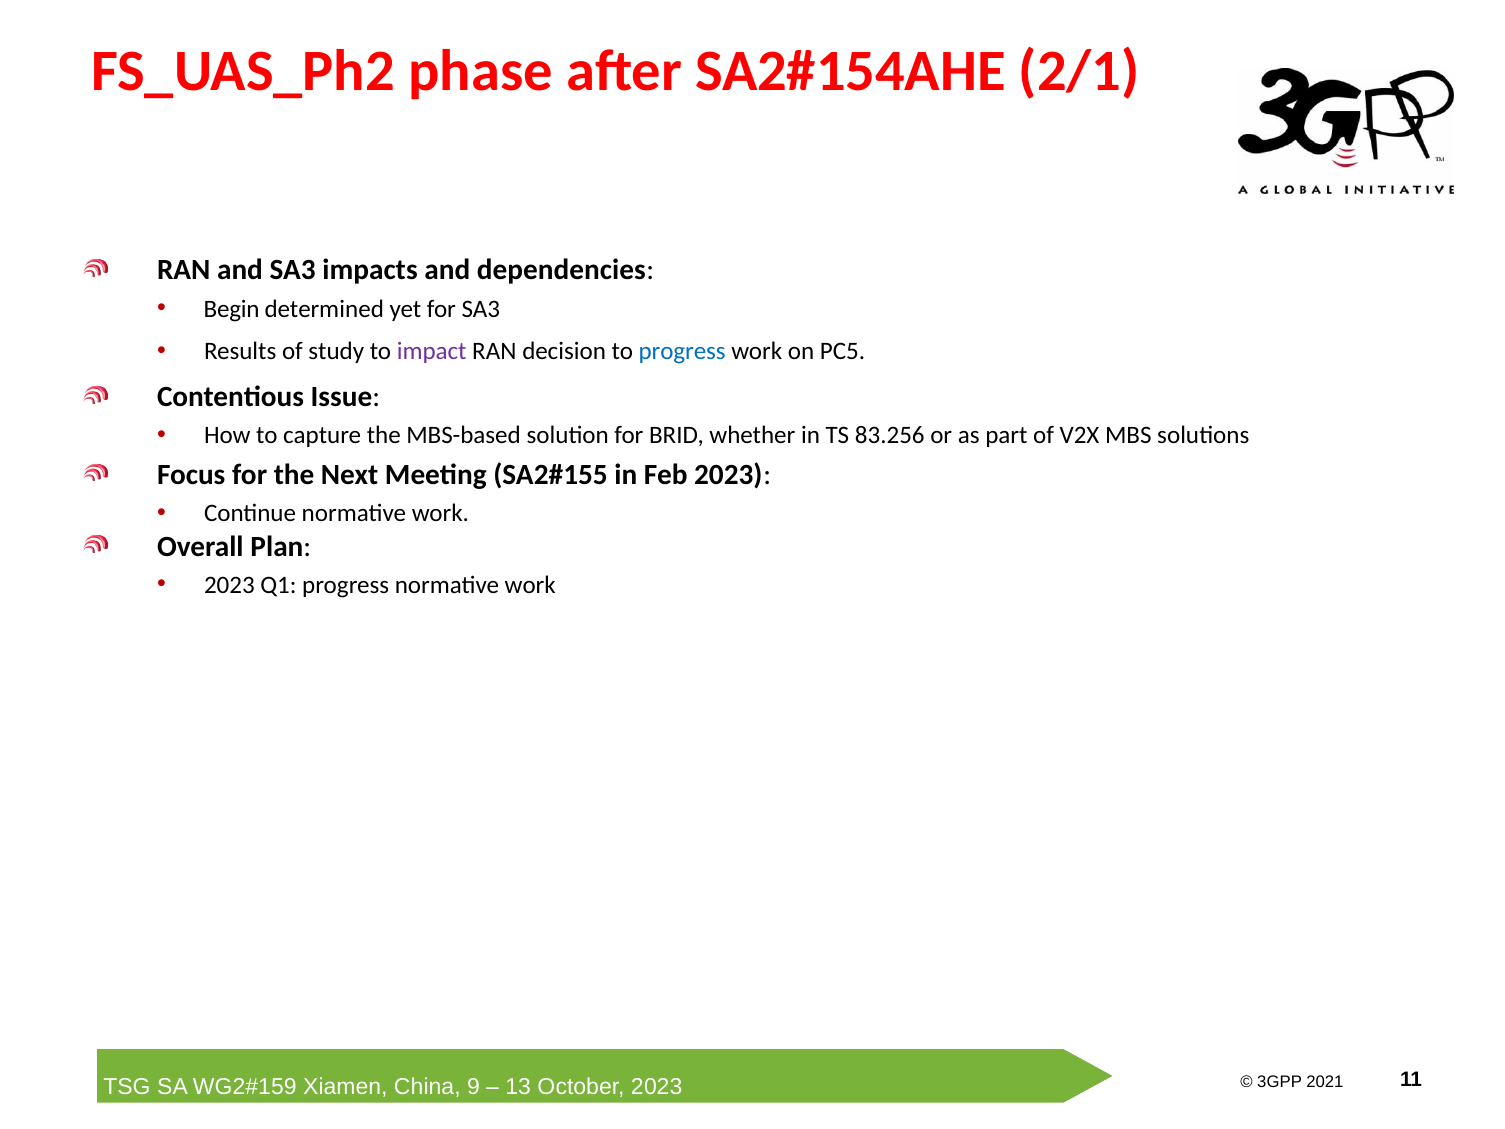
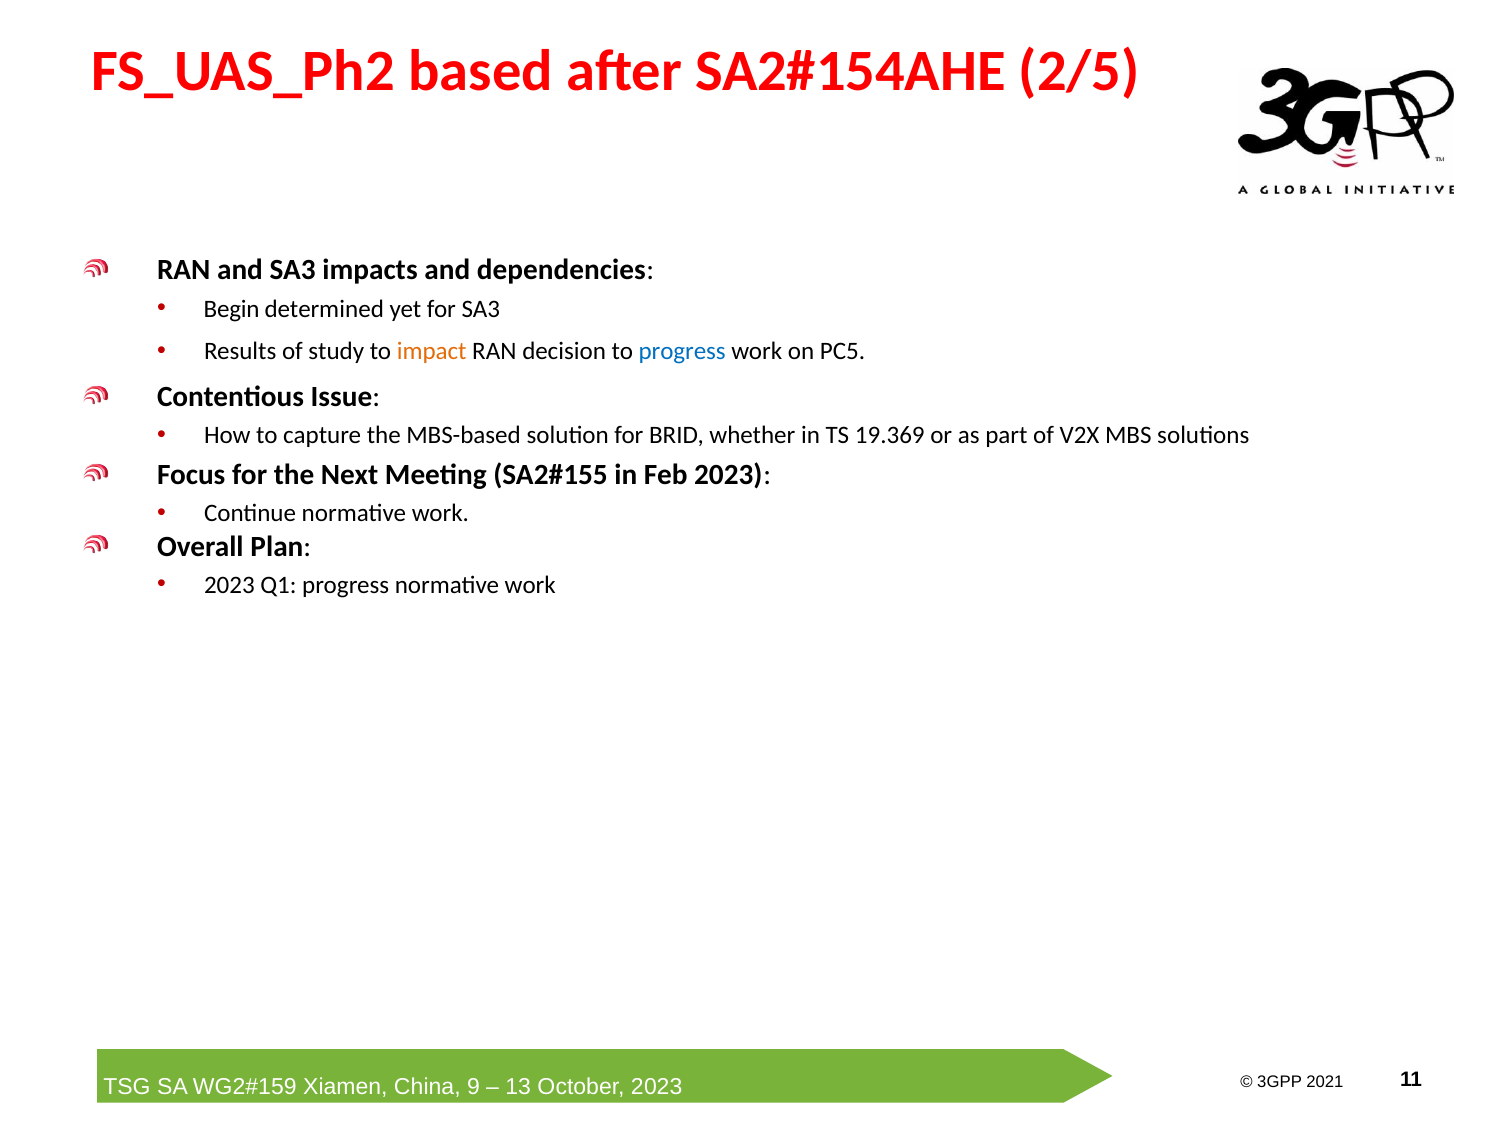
phase: phase -> based (481, 71)
2/1: 2/1 -> 2/5 (1079, 71)
impact colour: purple -> orange (432, 351)
83.256: 83.256 -> 19.369 (890, 436)
